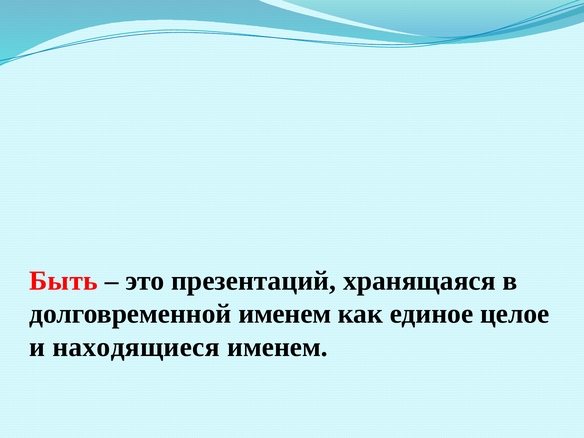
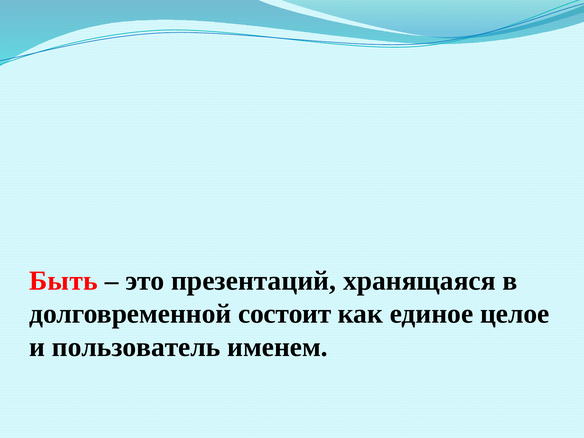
долговременной именем: именем -> состоит (285, 314)
находящиеся: находящиеся -> пользователь (136, 347)
